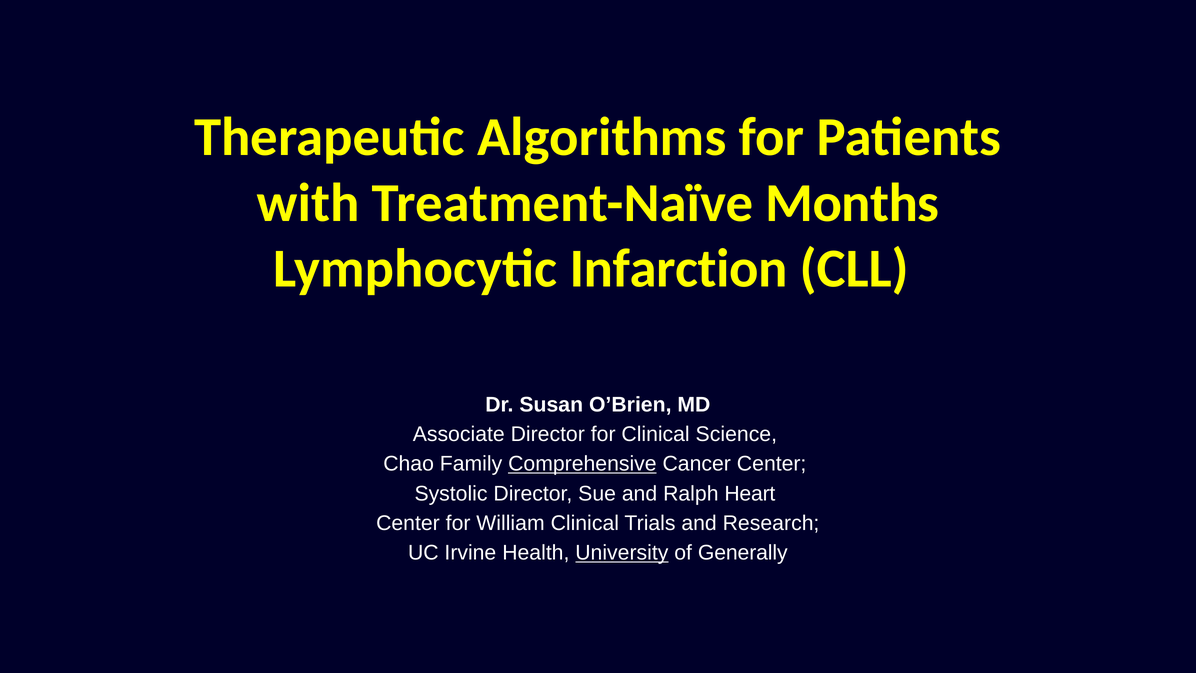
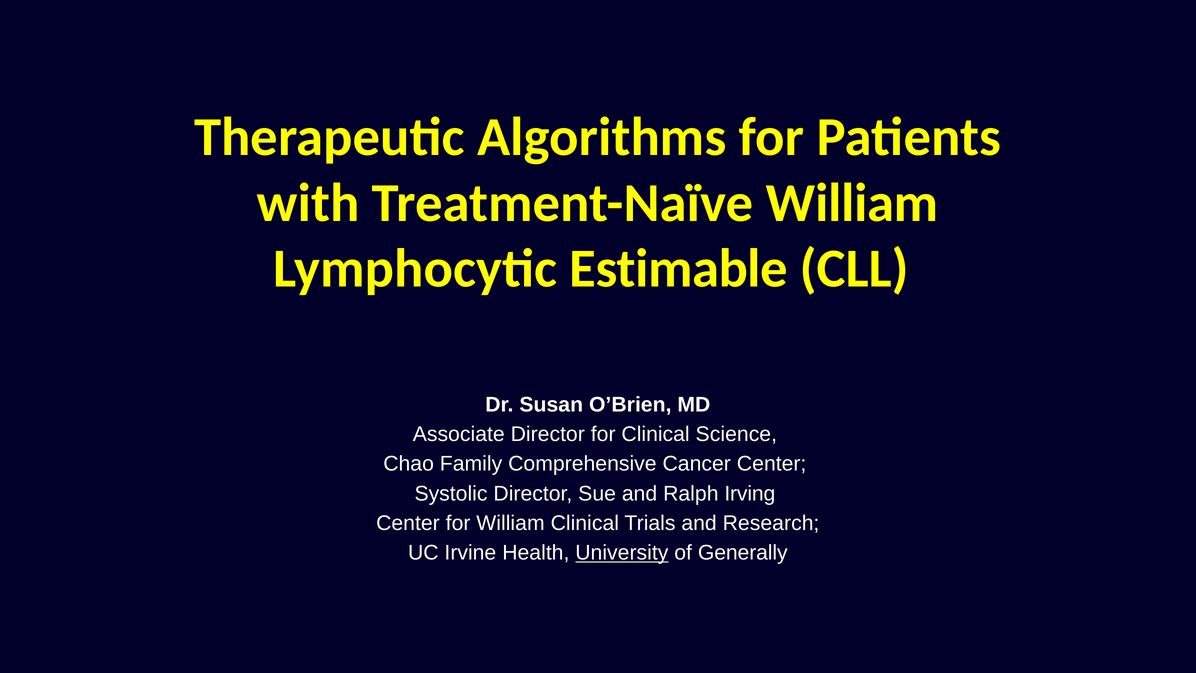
Treatment-Naïve Months: Months -> William (852, 203)
Infarction: Infarction -> Estimable (679, 269)
Comprehensive underline: present -> none (582, 464)
Heart: Heart -> Irving (750, 493)
